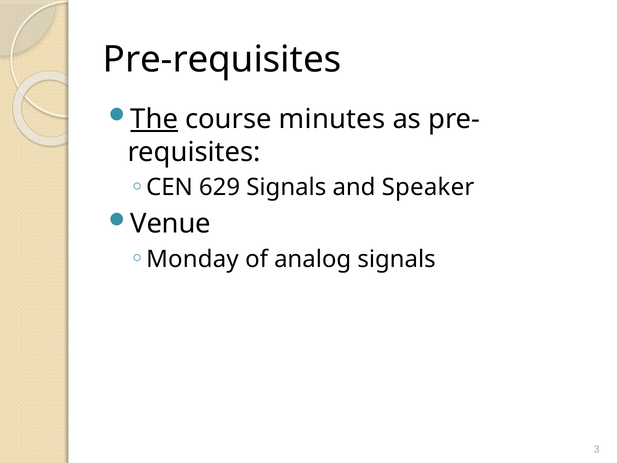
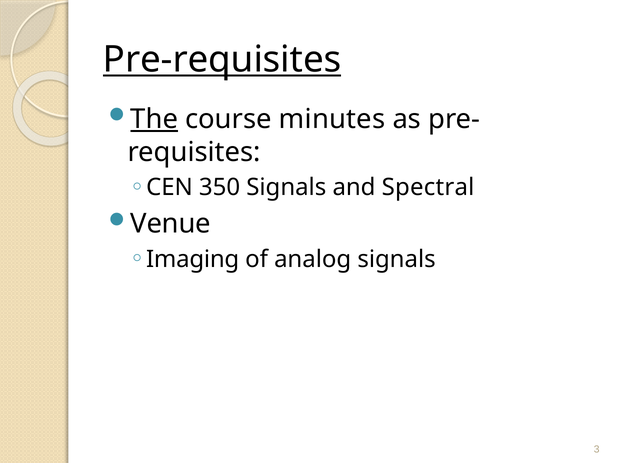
Pre-requisites underline: none -> present (222, 60)
629: 629 -> 350 (220, 187)
Speaker: Speaker -> Spectral (428, 187)
Monday: Monday -> Imaging (193, 259)
